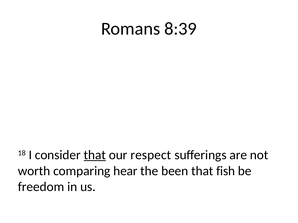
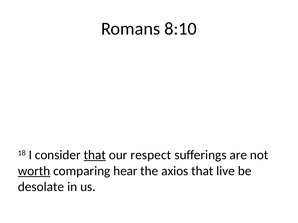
8:39: 8:39 -> 8:10 (180, 29)
worth underline: none -> present (34, 171)
been: been -> axios (175, 171)
fish: fish -> live (226, 171)
freedom: freedom -> desolate (41, 187)
